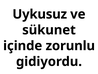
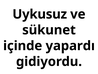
zorunlu: zorunlu -> yapardı (70, 46)
